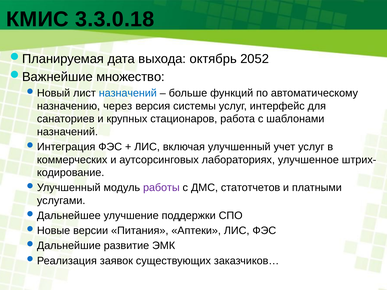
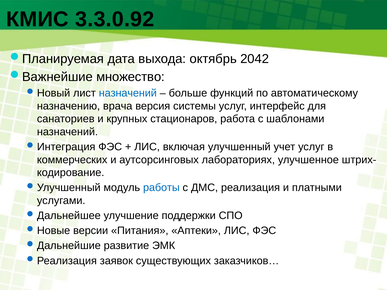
3.3.0.18: 3.3.0.18 -> 3.3.0.92 (115, 19)
2052: 2052 -> 2042 (255, 59)
через: через -> врача (118, 106)
работы colour: purple -> blue (161, 188)
статотчетов: статотчетов -> реализация (250, 188)
